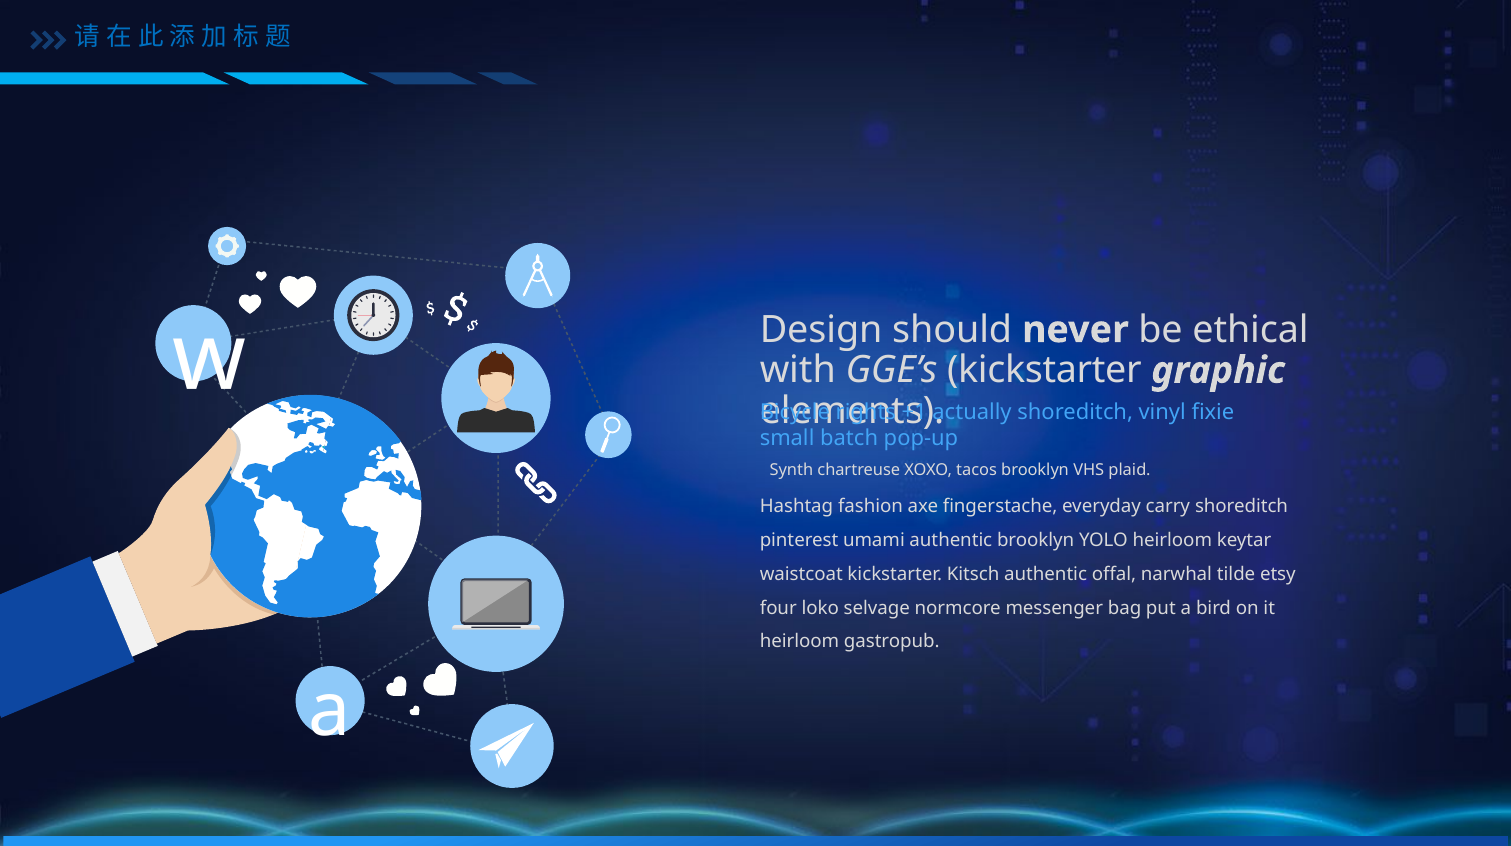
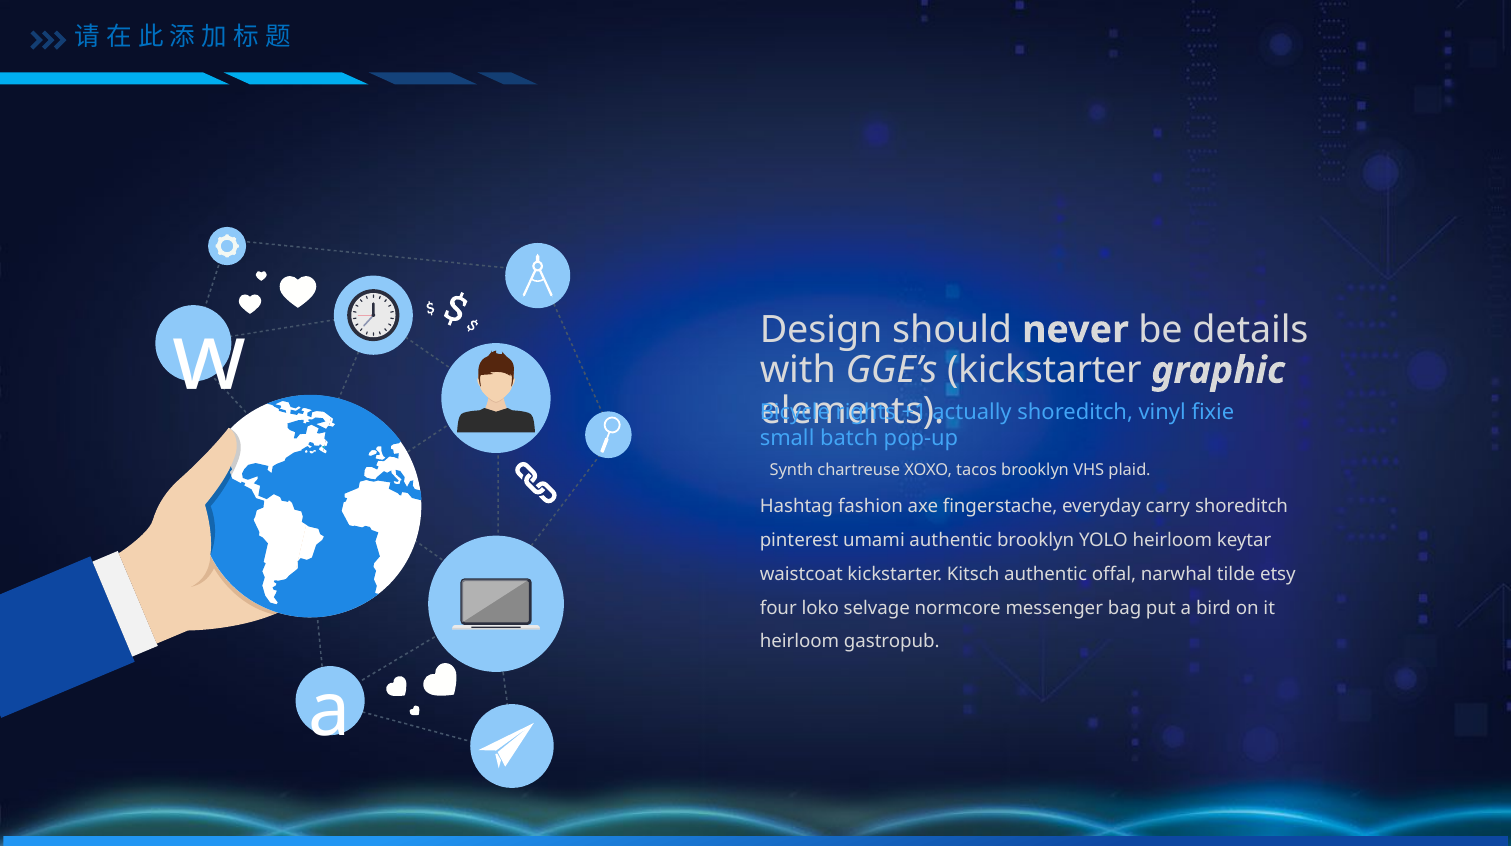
ethical: ethical -> details (1250, 330)
